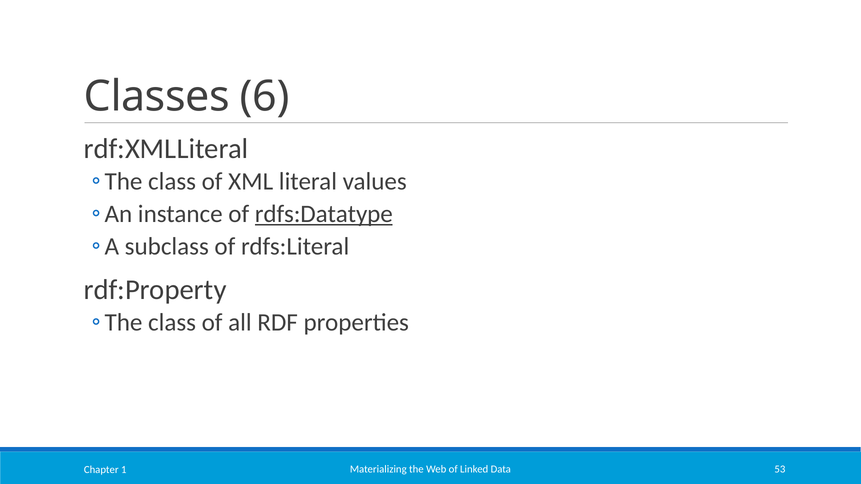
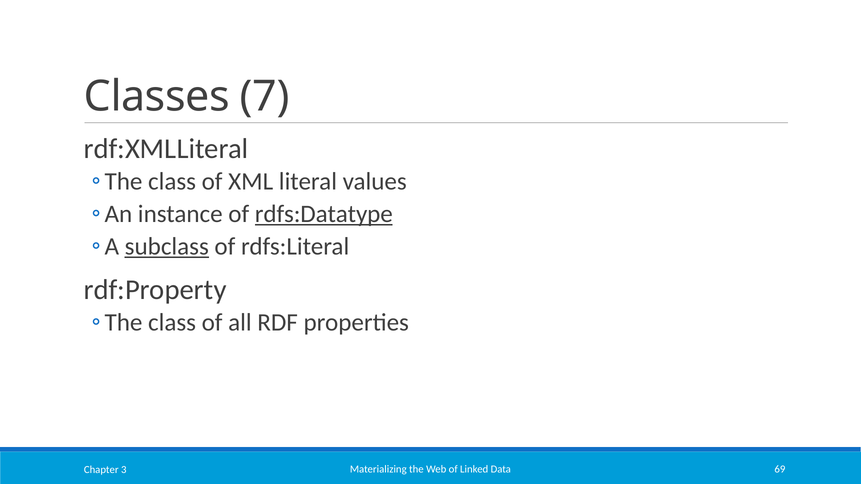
6: 6 -> 7 (265, 96)
subclass underline: none -> present (167, 247)
53: 53 -> 69 (780, 470)
1: 1 -> 3 (124, 470)
